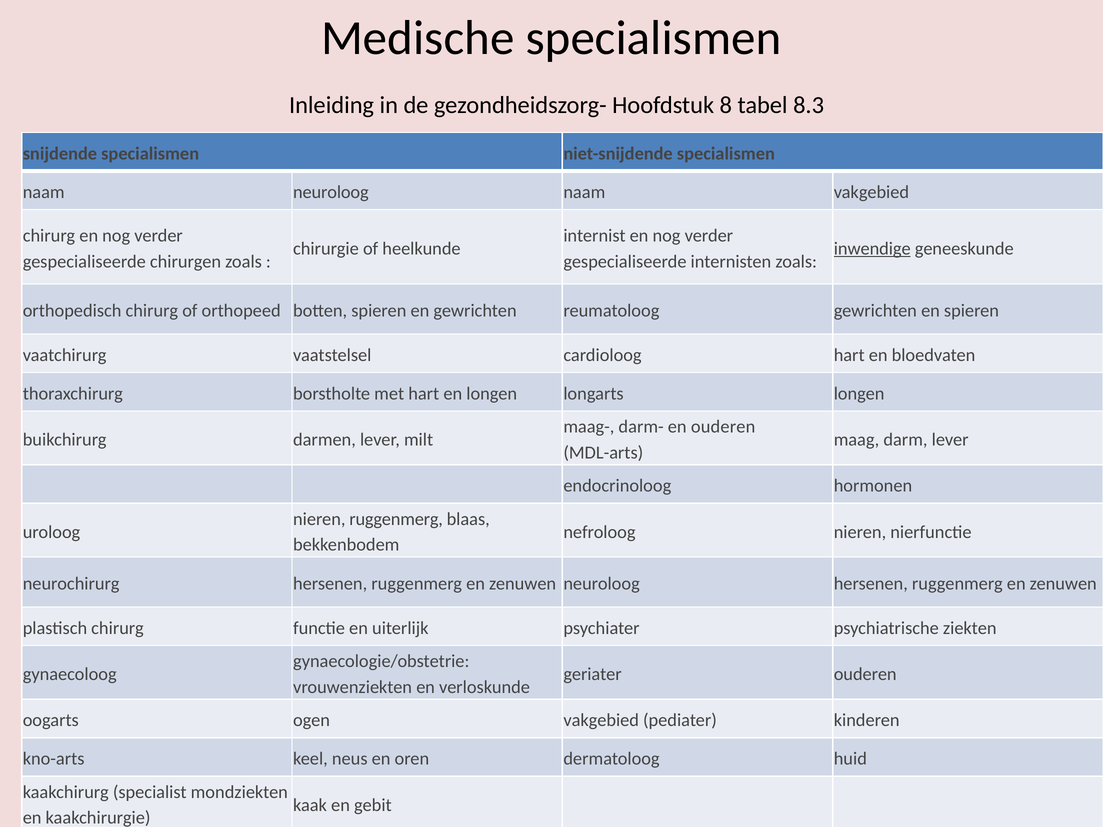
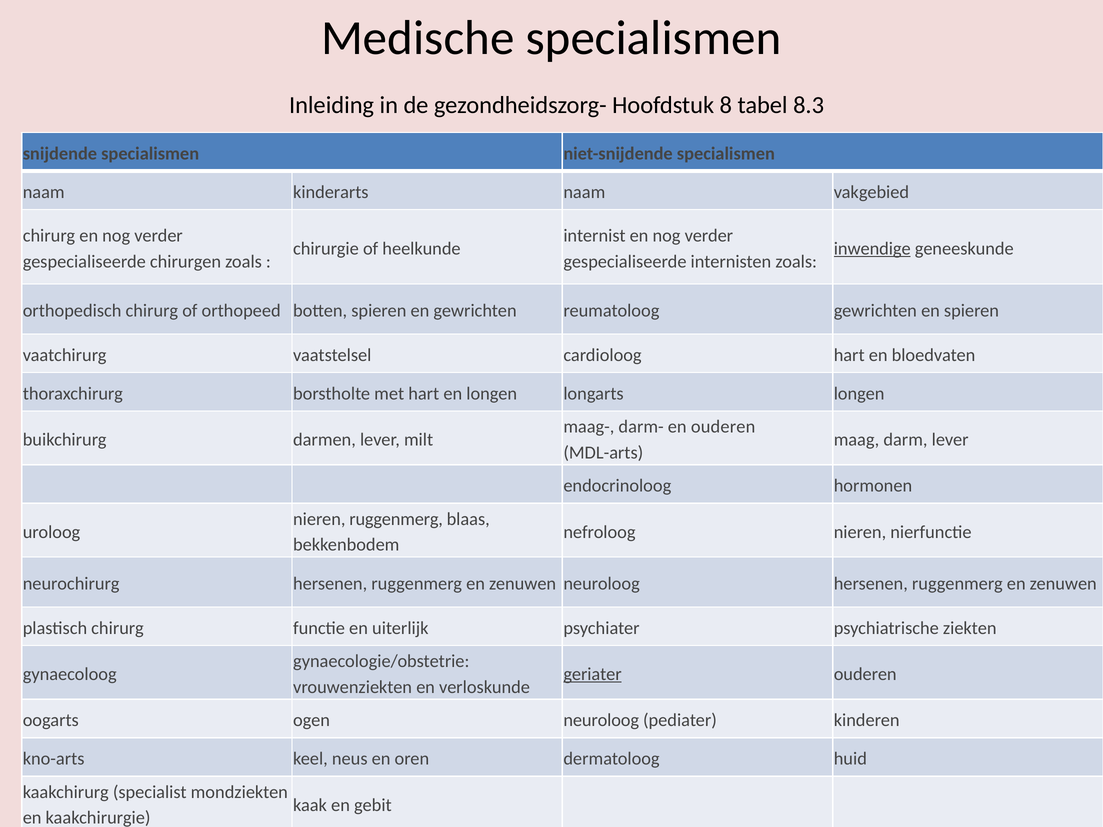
naam neuroloog: neuroloog -> kinderarts (331, 192)
geriater underline: none -> present (593, 674)
ogen vakgebied: vakgebied -> neuroloog (601, 721)
